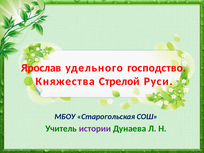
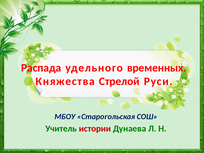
Ярослав: Ярослав -> Распада (41, 68)
господство: господство -> временных (157, 68)
истории colour: purple -> red (95, 129)
